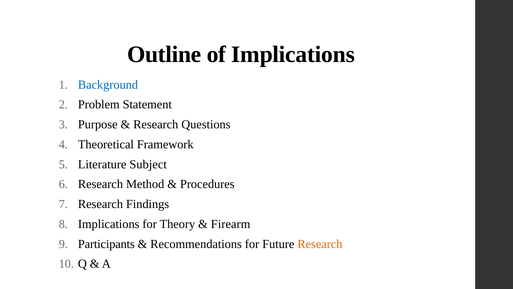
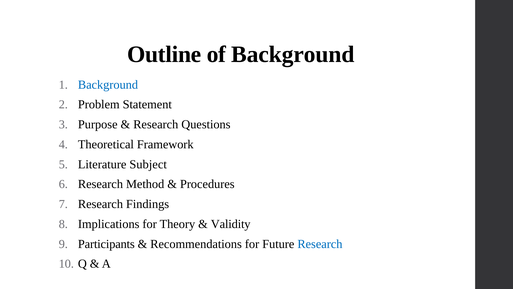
of Implications: Implications -> Background (293, 54)
Firearm: Firearm -> Validity (231, 224)
Research colour: orange -> blue (320, 244)
